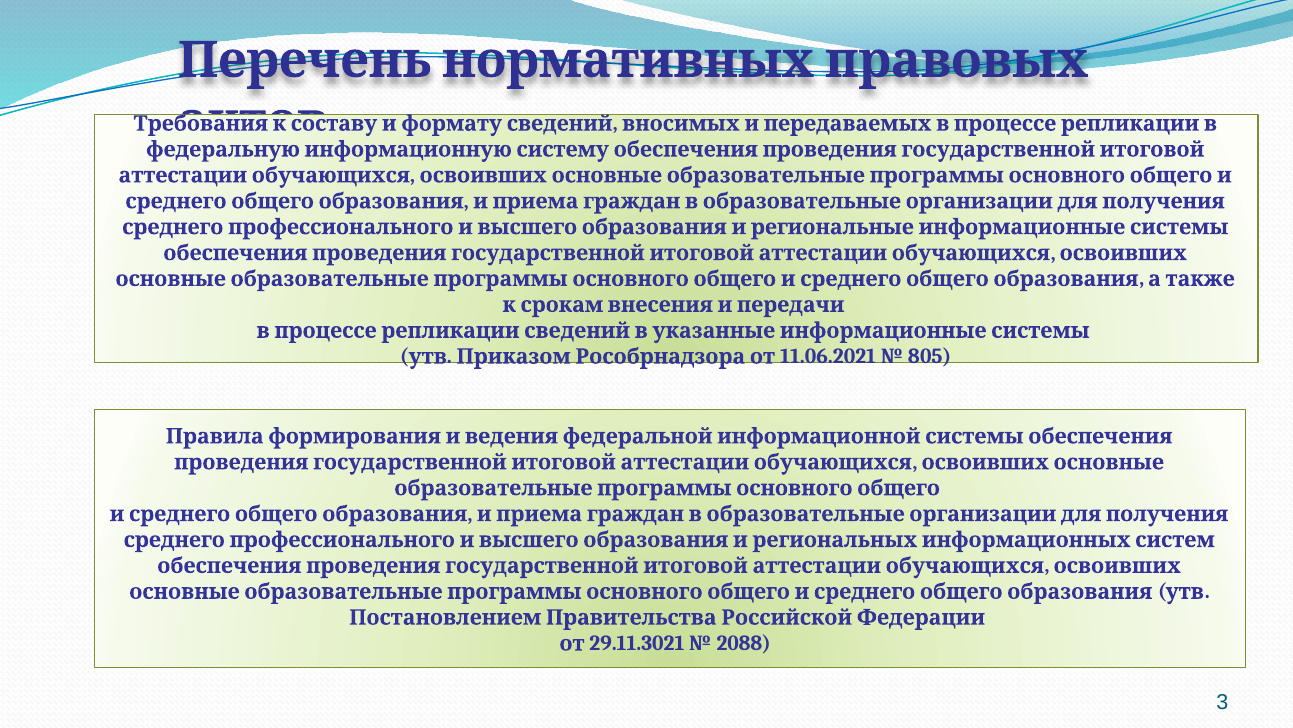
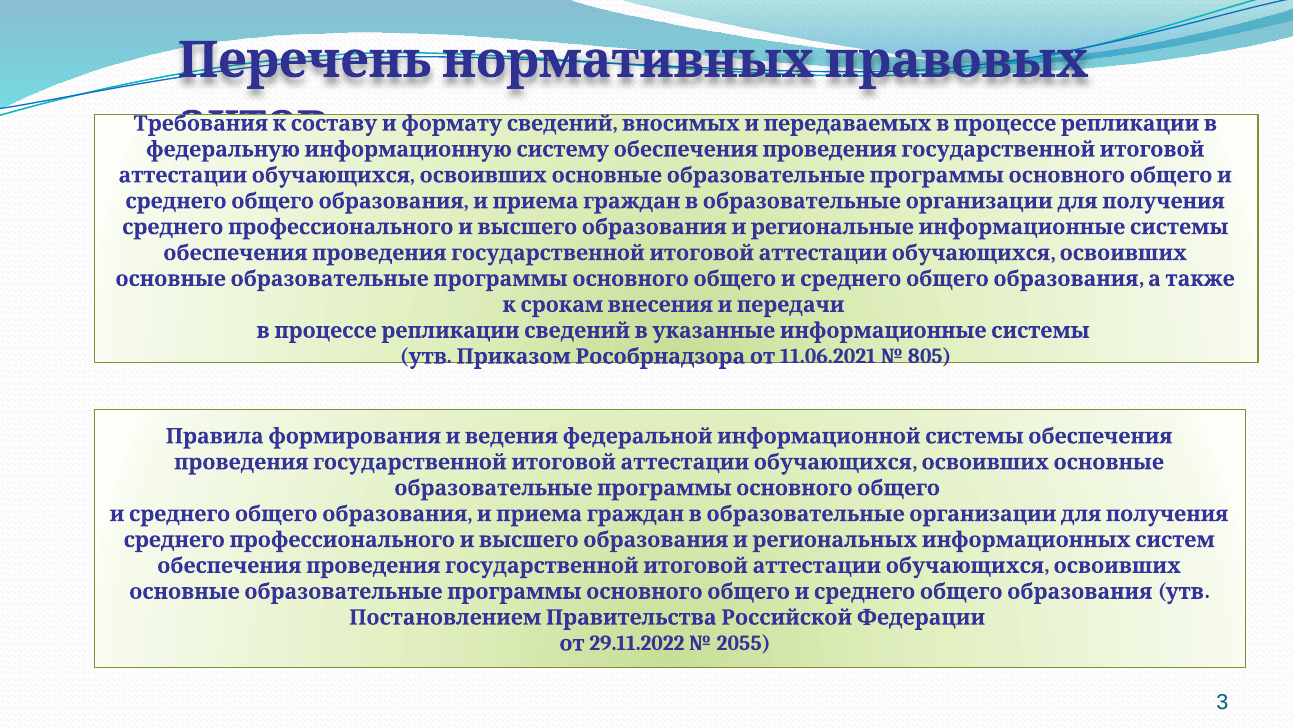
29.11.3021: 29.11.3021 -> 29.11.2022 (637, 643)
2088: 2088 -> 2055 (744, 643)
